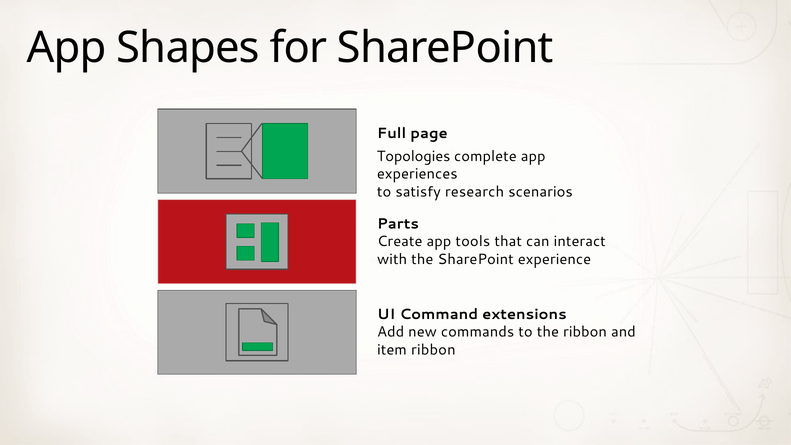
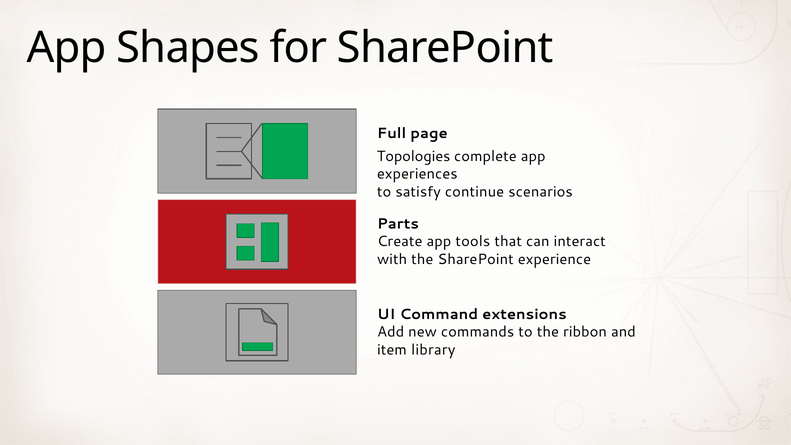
research: research -> continue (475, 192)
item ribbon: ribbon -> library (433, 350)
